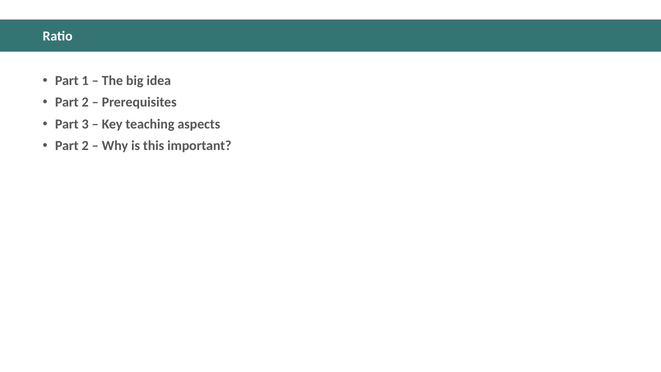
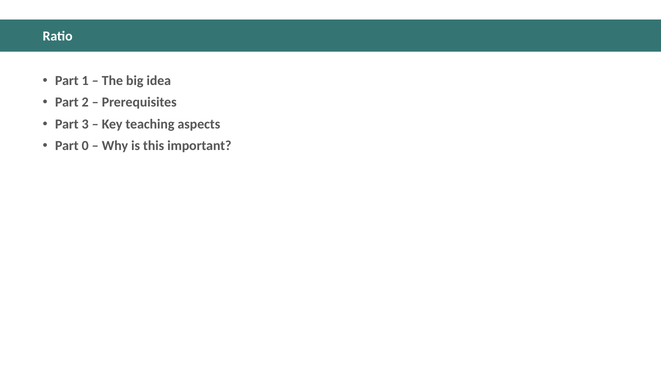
2: 2 -> 0 (85, 146)
